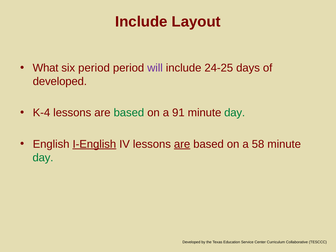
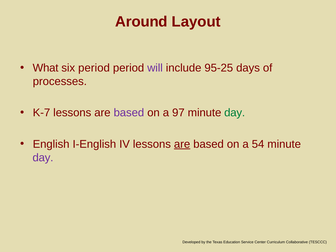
Include: Include -> Around (141, 22)
24-25: 24-25 -> 95-25 (219, 68)
developed: developed -> processes (60, 81)
K-4: K-4 -> K-7 (41, 113)
based colour: green -> purple (129, 113)
91: 91 -> 97 (178, 113)
I-English underline: present -> none (94, 144)
58: 58 -> 54 (258, 144)
day colour: green -> purple (43, 158)
